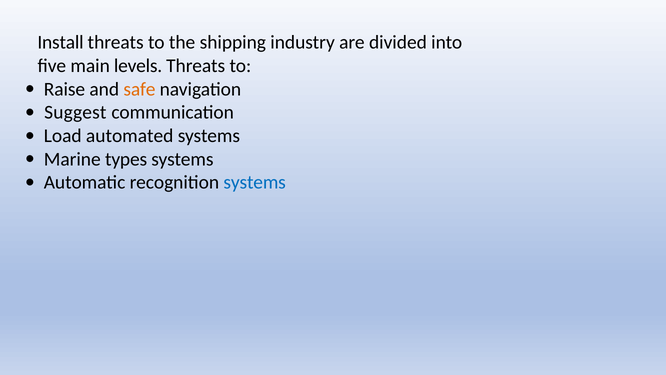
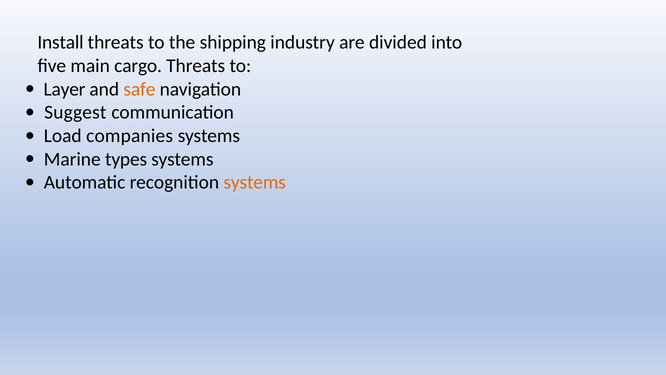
levels: levels -> cargo (138, 66)
Raise: Raise -> Layer (65, 89)
automated: automated -> companies (130, 136)
systems colour: blue -> orange (255, 182)
